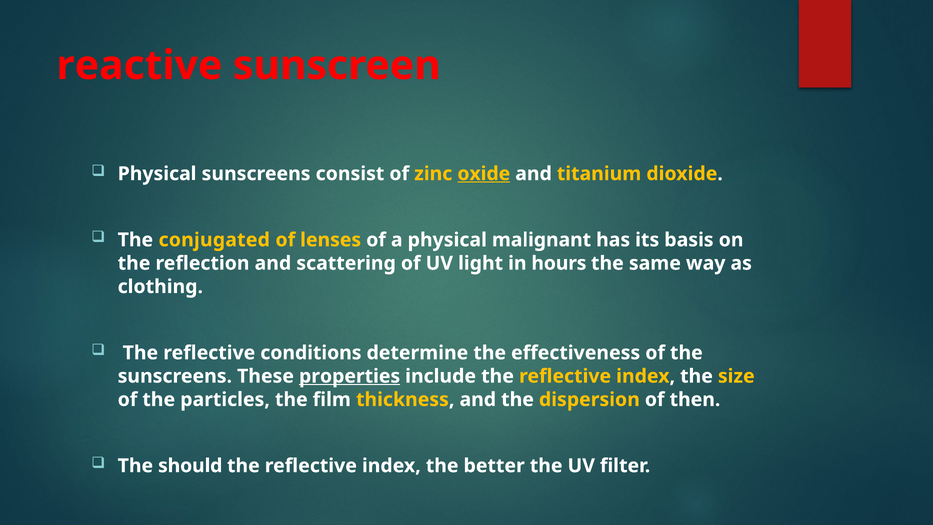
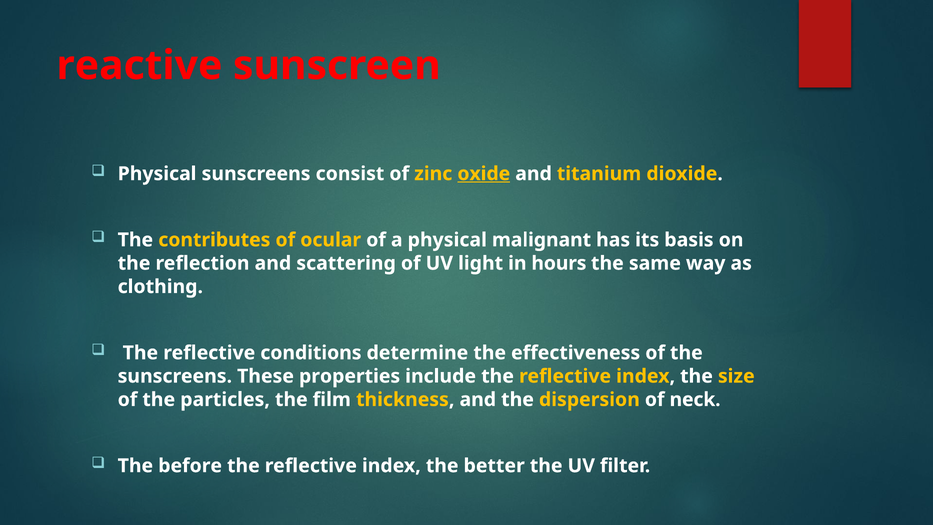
conjugated: conjugated -> contributes (214, 240)
lenses: lenses -> ocular (331, 240)
properties underline: present -> none (350, 376)
then: then -> neck (695, 399)
should: should -> before (190, 466)
